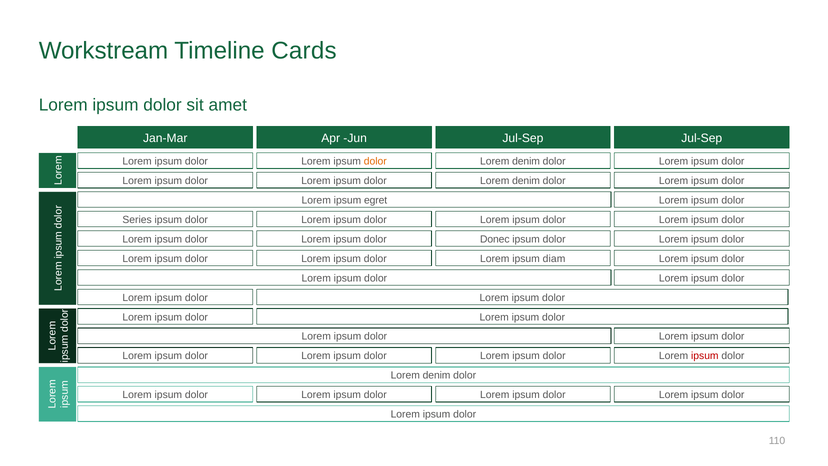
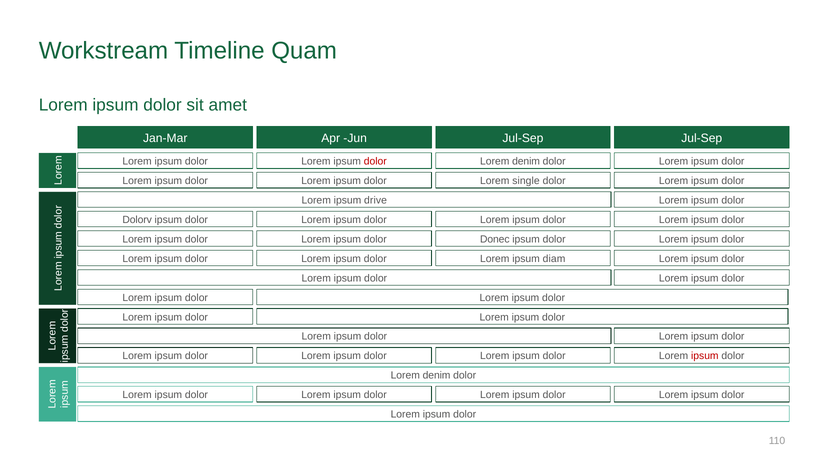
Cards: Cards -> Quam (304, 51)
dolor colour: orange -> red (375, 161)
denim: denim -> single (526, 181)
egret: egret -> drive (376, 200)
Series: Series -> Dolorv (137, 220)
